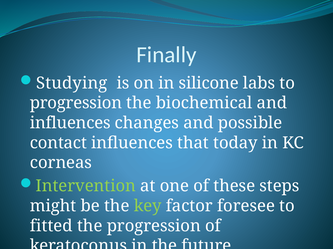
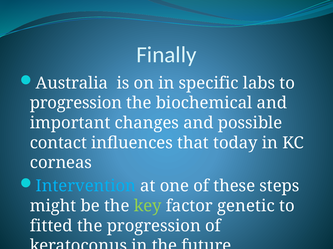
Studying: Studying -> Australia (72, 83)
silicone: silicone -> specific (209, 83)
influences: influences -> important (70, 123)
Intervention colour: light green -> light blue (86, 187)
foresee: foresee -> genetic (246, 206)
